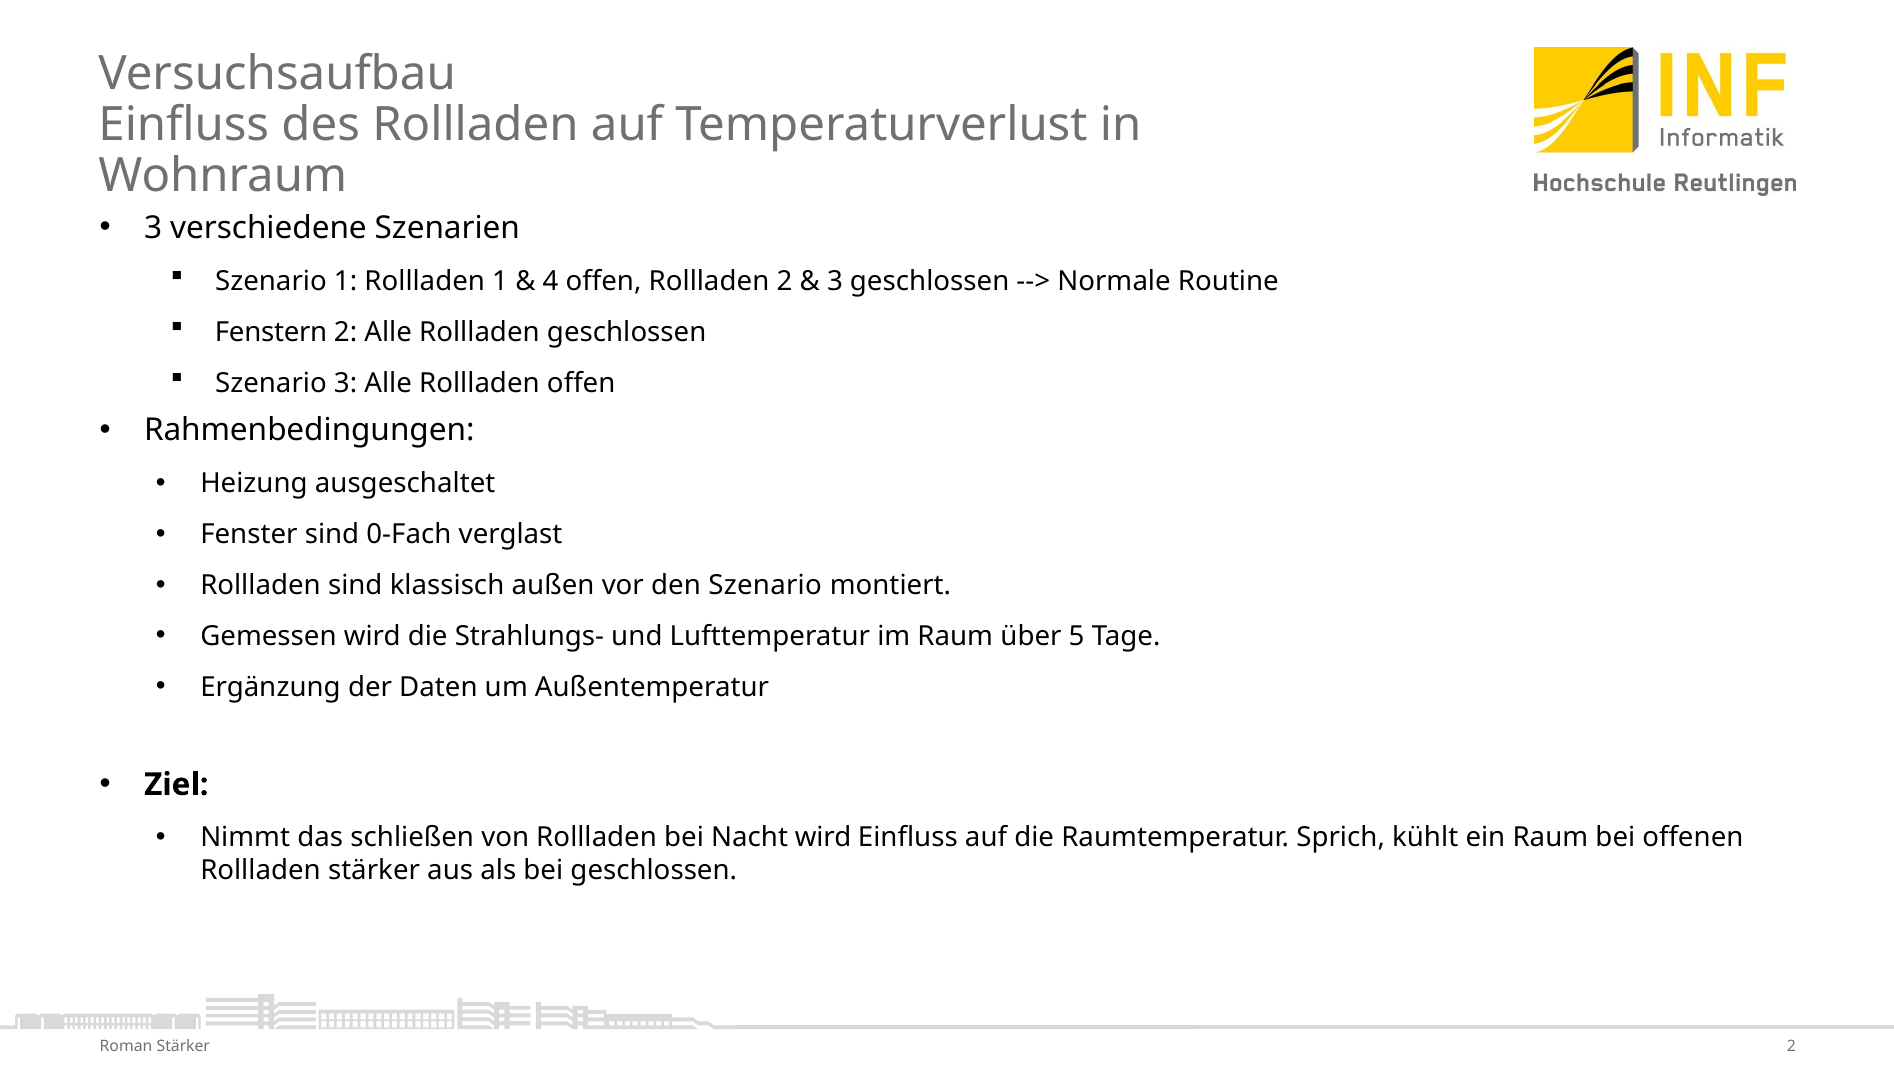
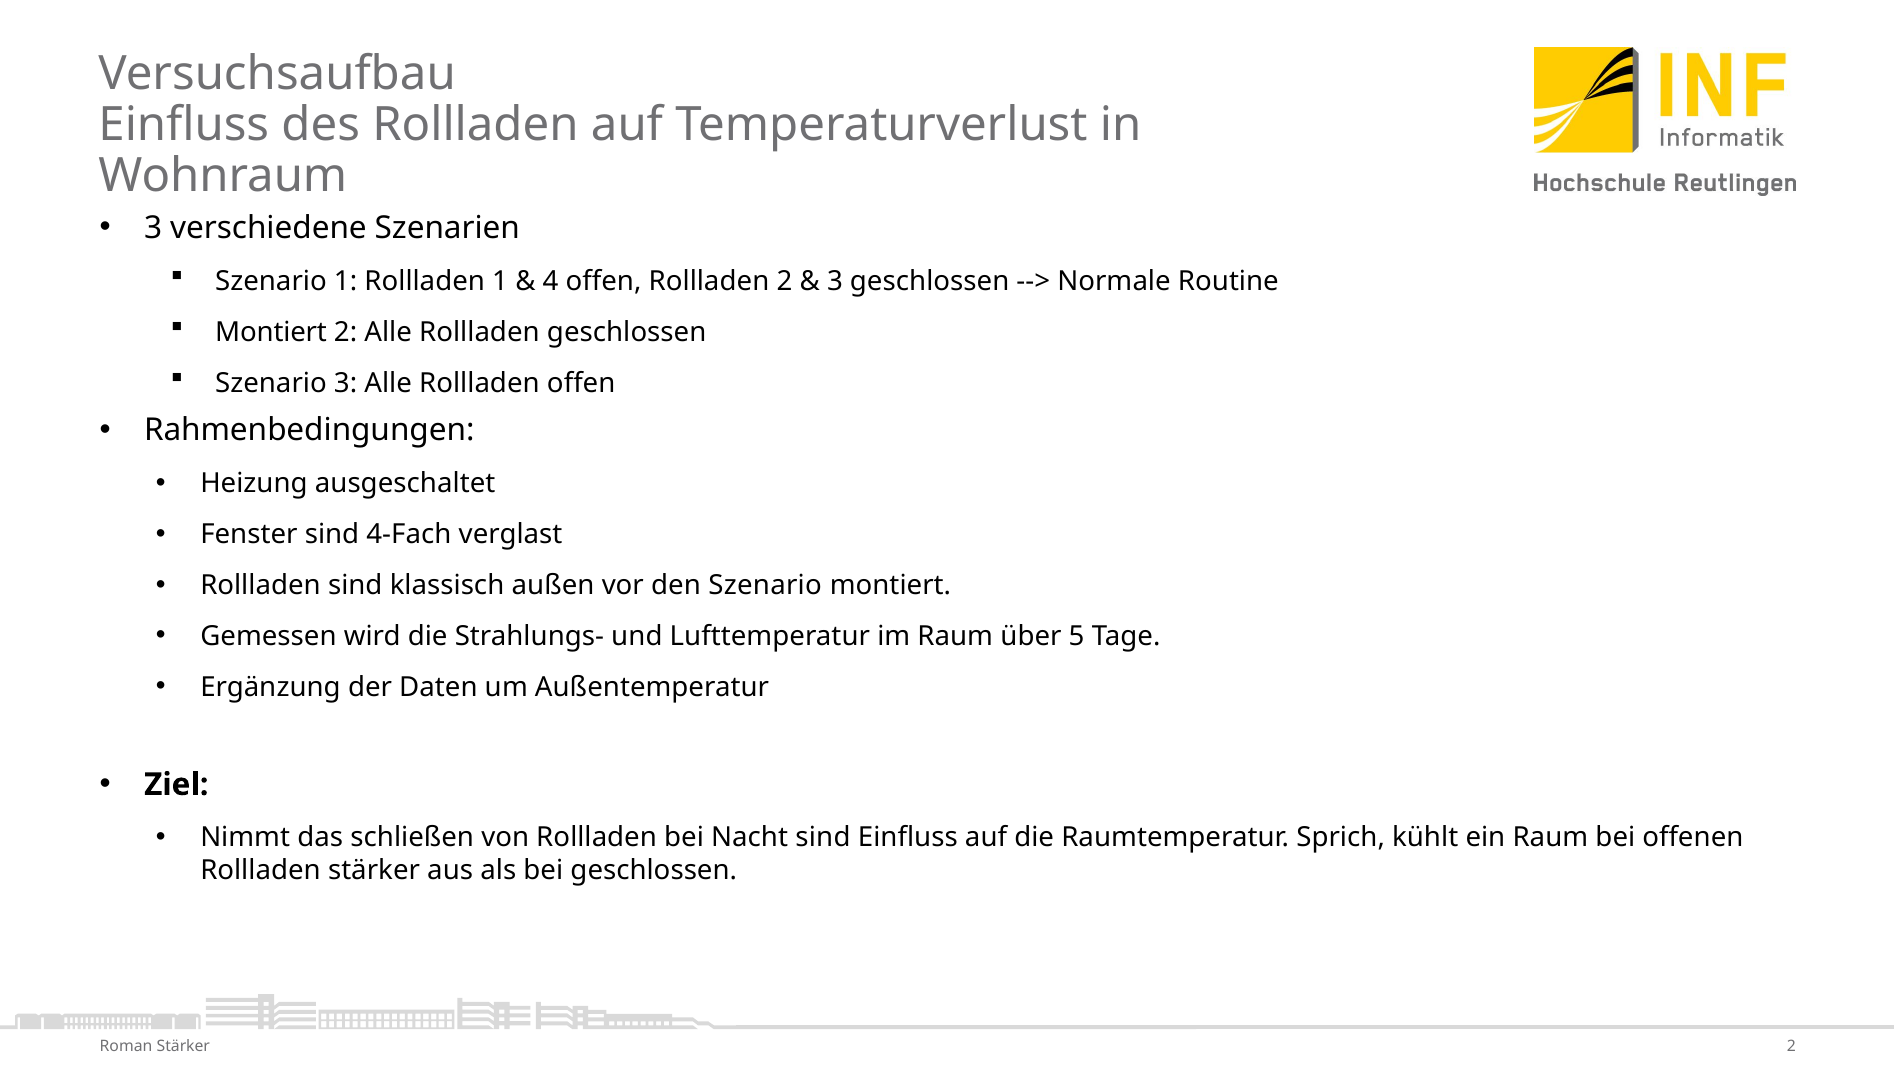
Fenstern: Fenstern -> Montiert (271, 332)
0-Fach: 0-Fach -> 4-Fach (409, 535)
Nacht wird: wird -> sind (823, 838)
